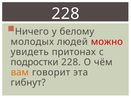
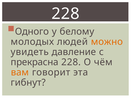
Ничего: Ничего -> Одного (32, 32)
можно colour: red -> orange (107, 42)
притонах: притонах -> давление (74, 52)
подростки: подростки -> прекрасна (35, 62)
